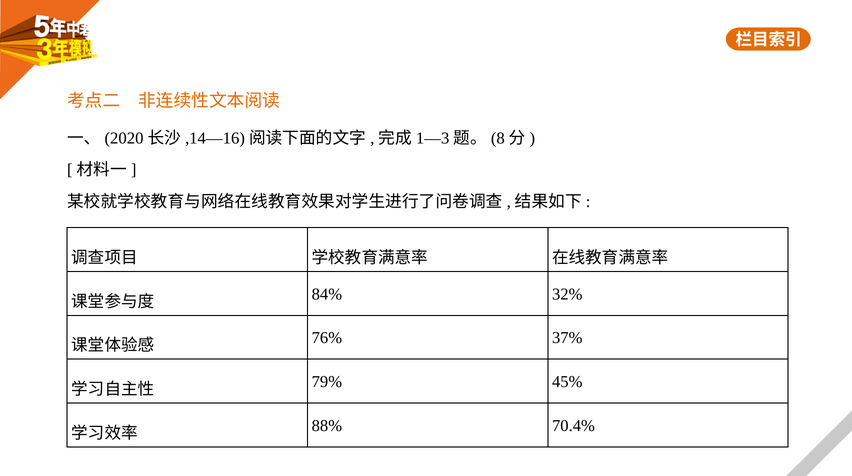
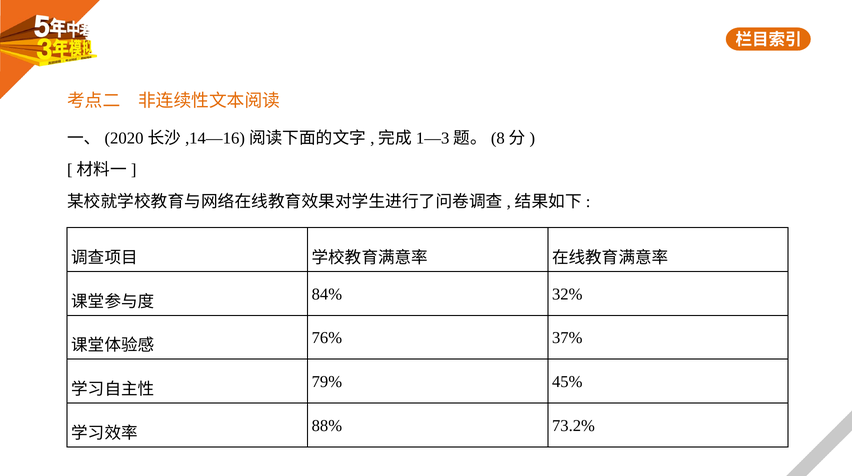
70.4%: 70.4% -> 73.2% (573, 426)
